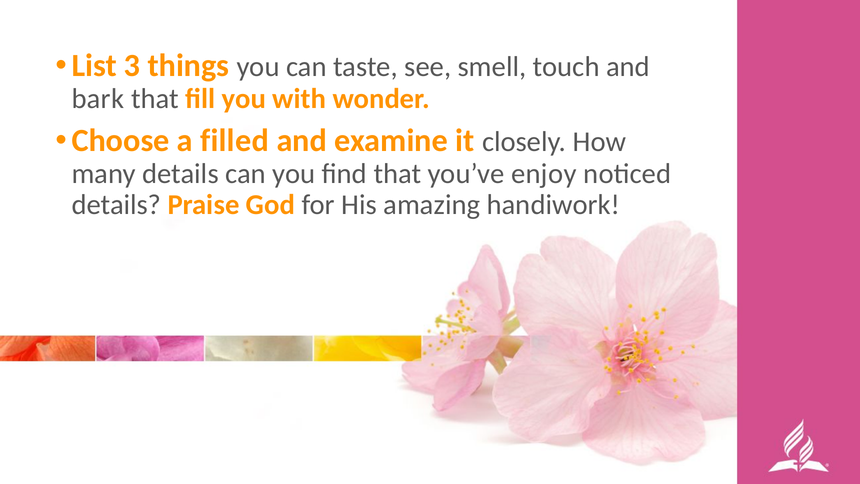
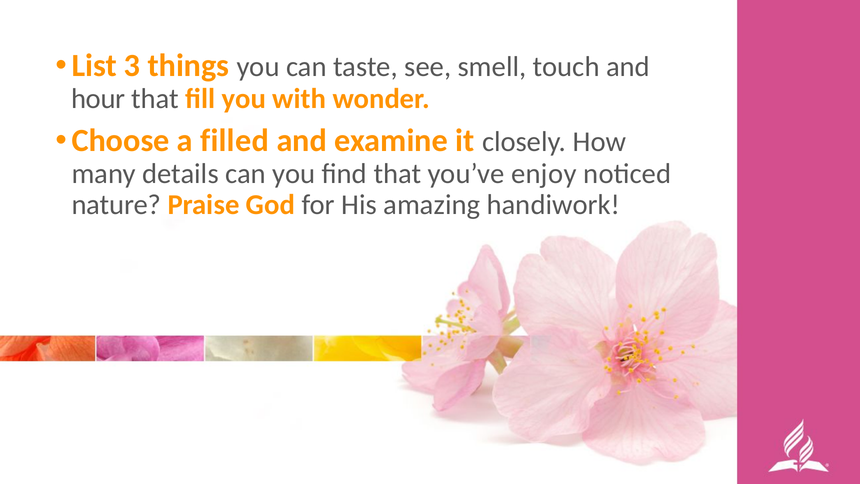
bark: bark -> hour (98, 99)
details: details -> nature (116, 204)
